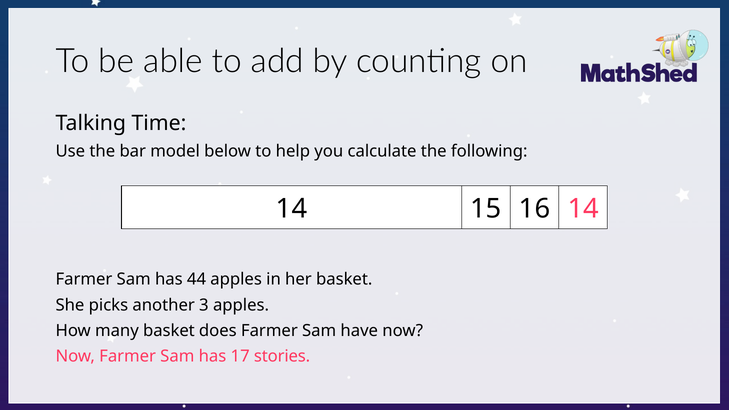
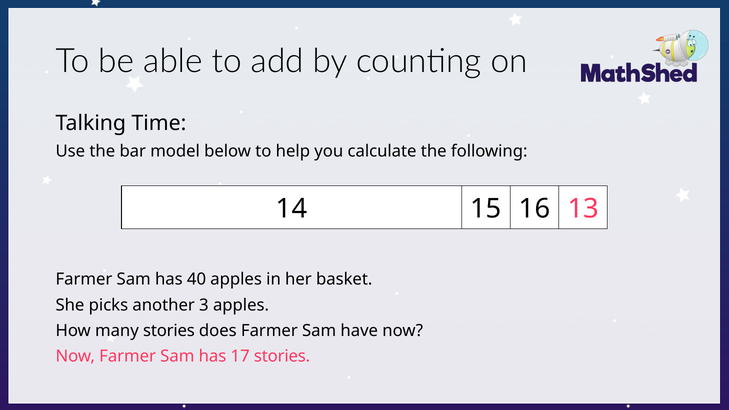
16 14: 14 -> 13 (583, 209)
44: 44 -> 40 (197, 279)
many basket: basket -> stories (169, 331)
